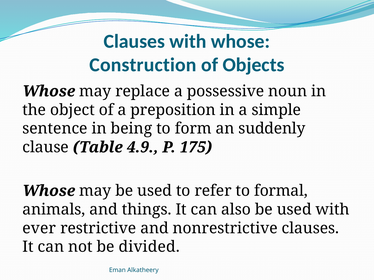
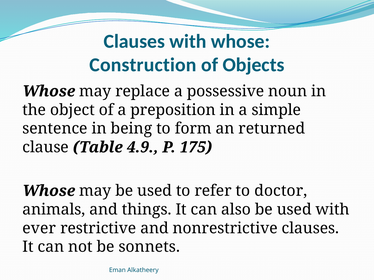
suddenly: suddenly -> returned (272, 129)
formal: formal -> doctor (281, 191)
divided: divided -> sonnets (149, 247)
